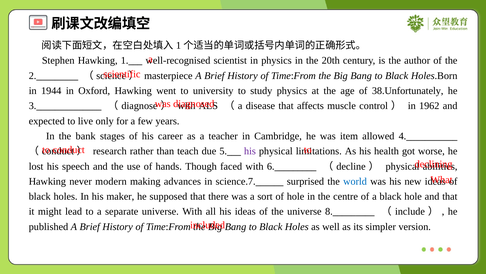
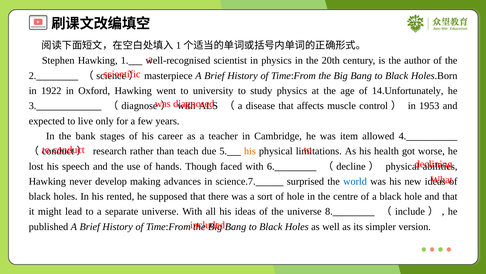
1944: 1944 -> 1922 (51, 91)
38.Unfortunately: 38.Unfortunately -> 14.Unfortunately (408, 91)
1962: 1962 -> 1953 (429, 106)
his colour: purple -> orange (250, 151)
modern: modern -> develop (111, 181)
maker: maker -> rented (120, 196)
